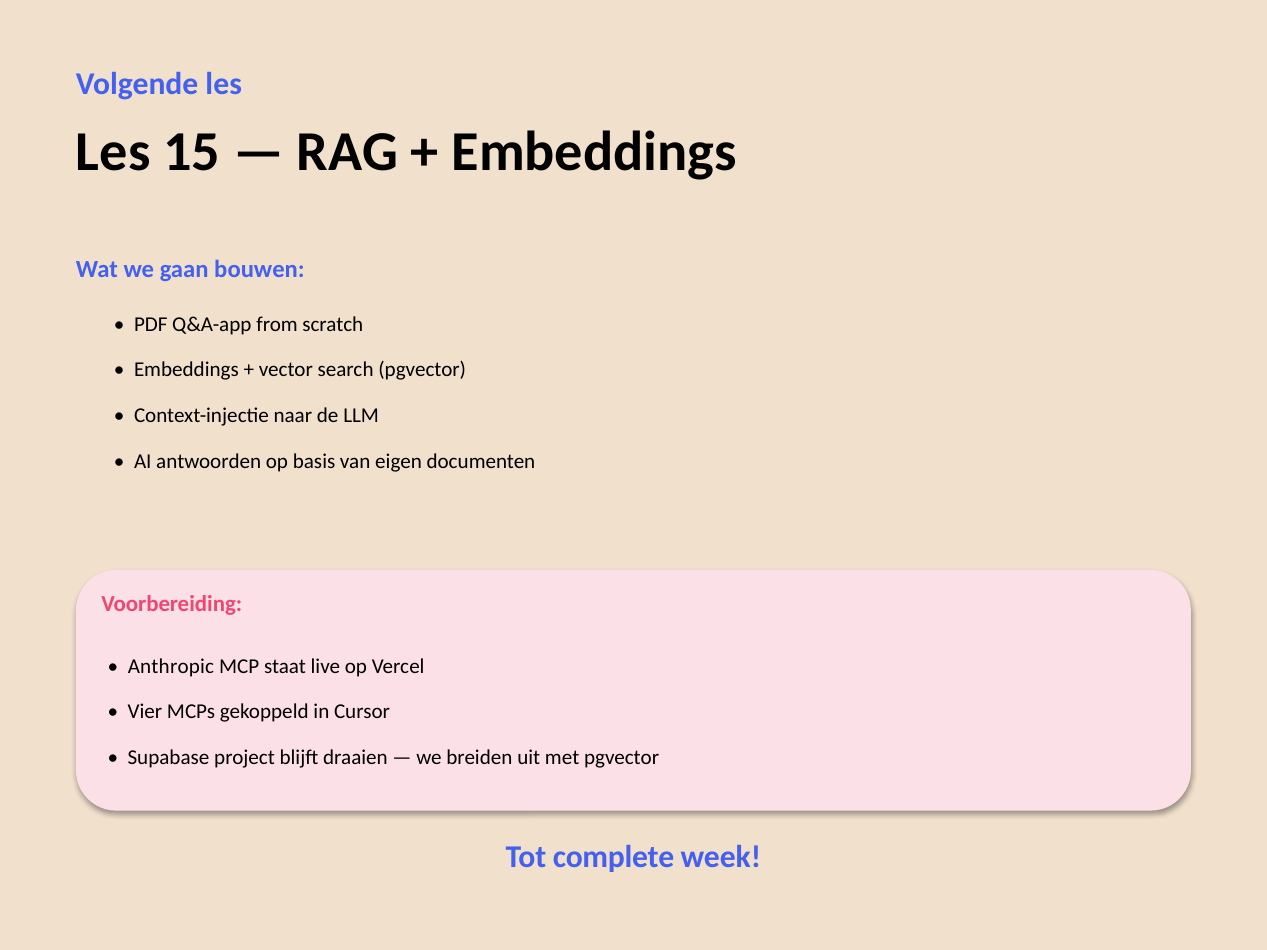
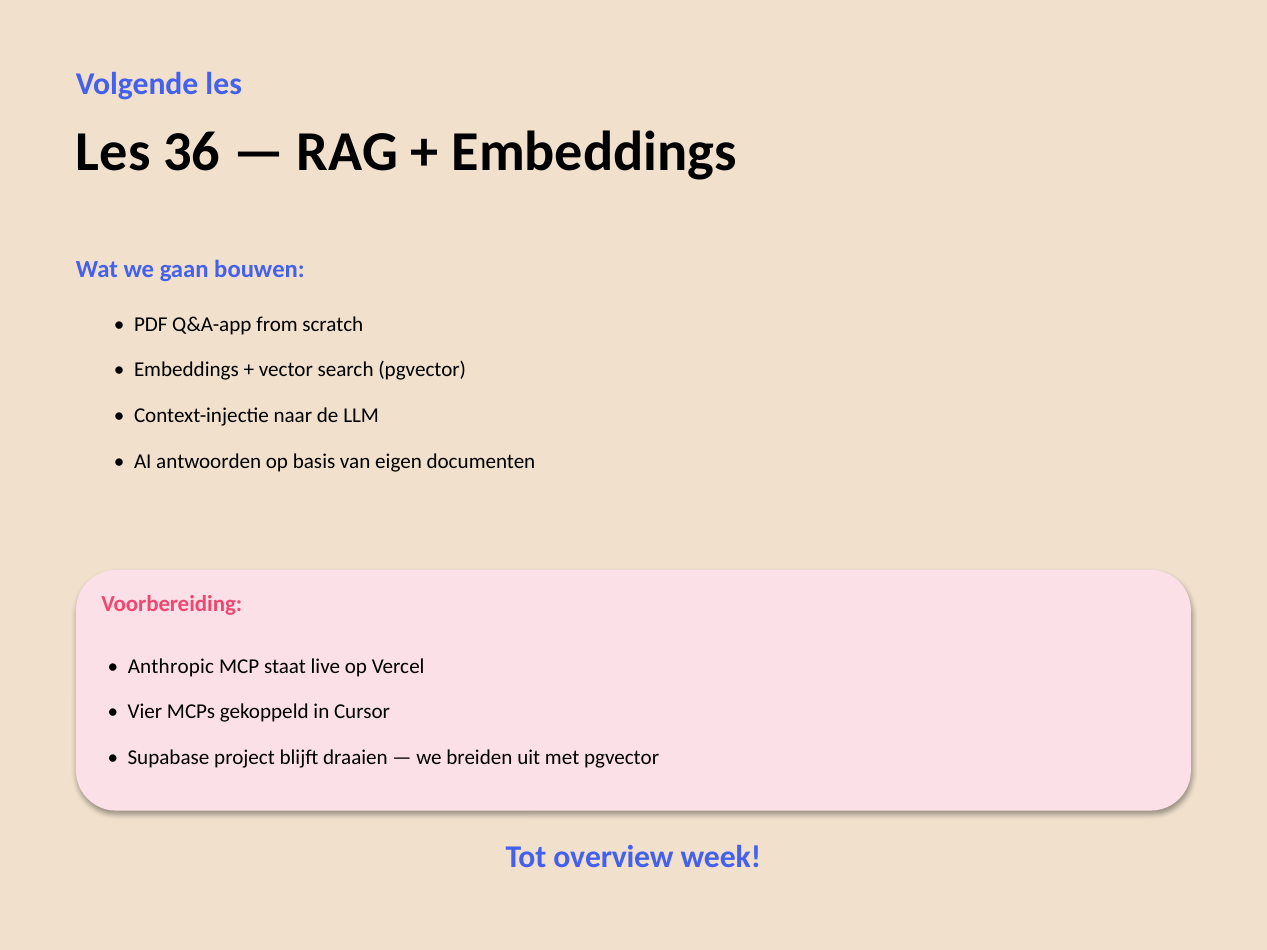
15: 15 -> 36 (192, 152)
complete: complete -> overview (613, 857)
